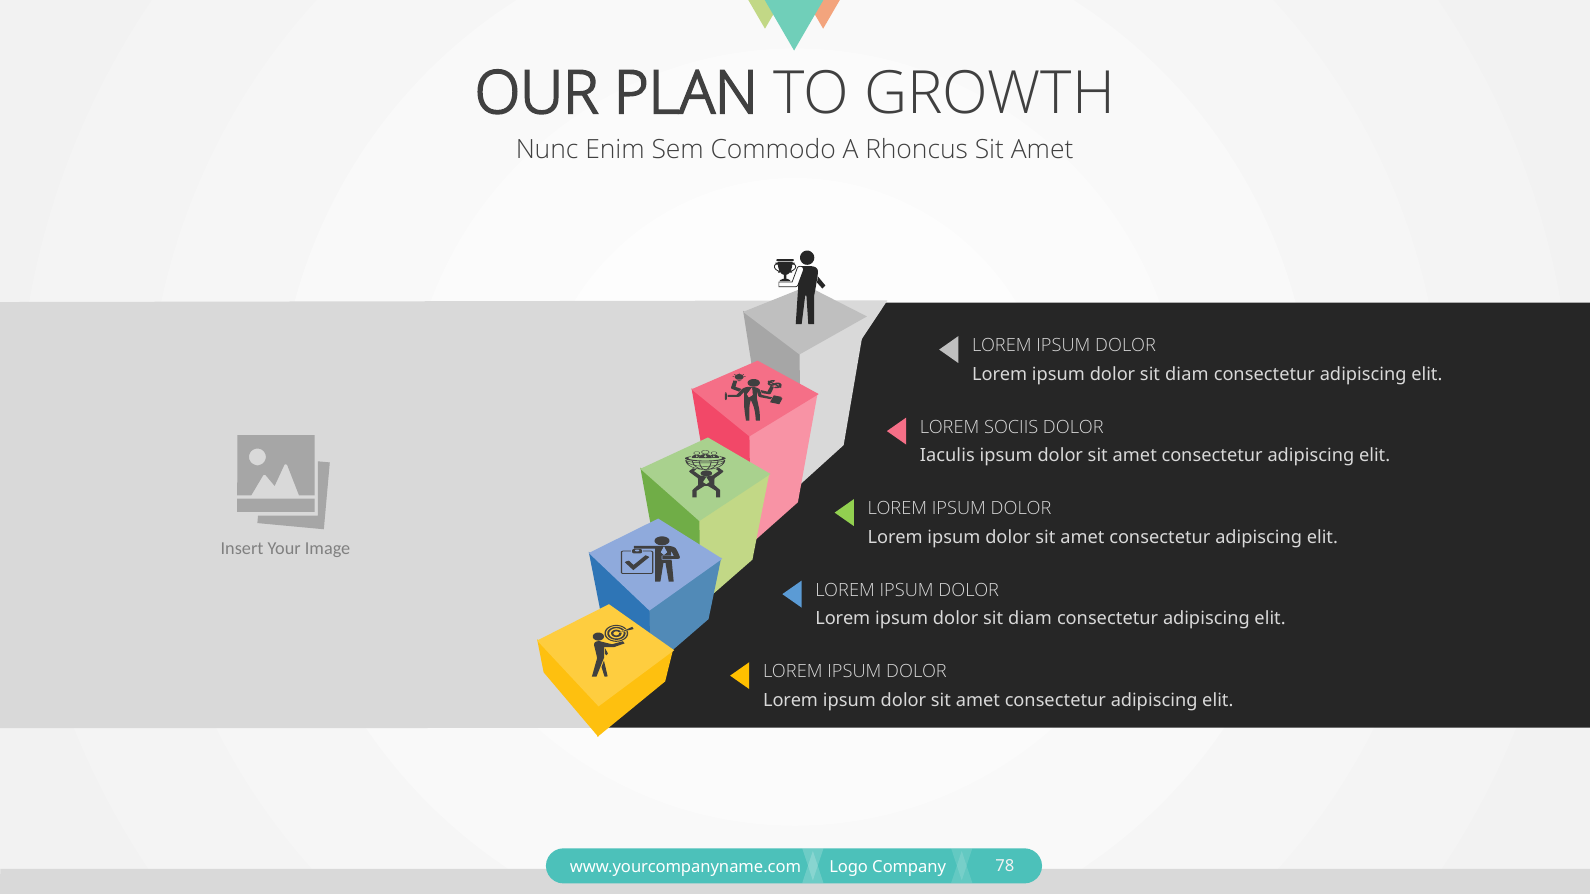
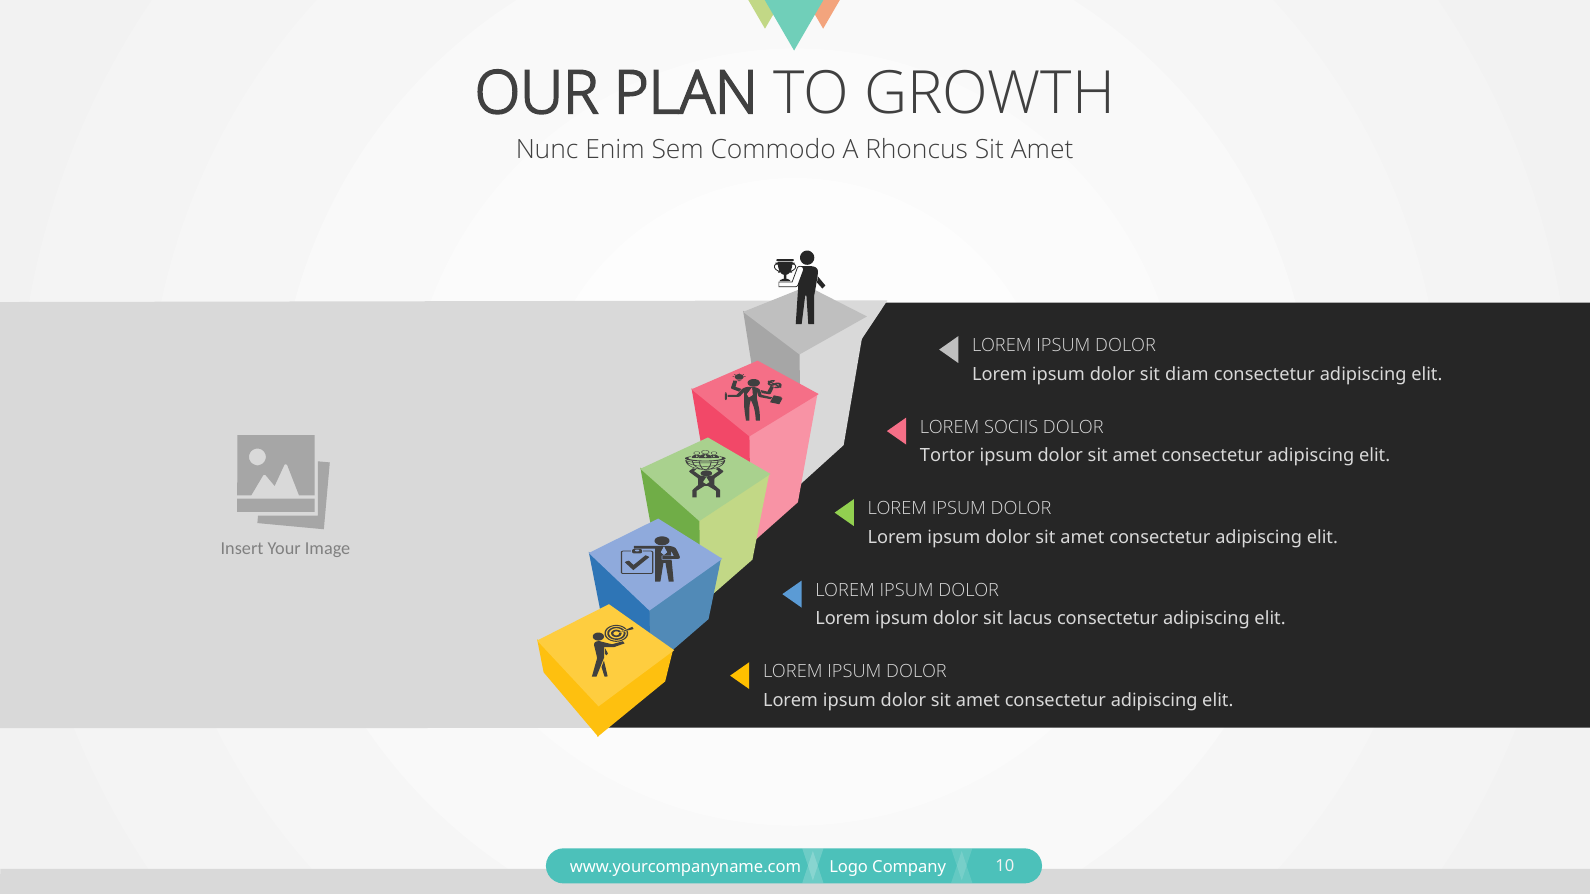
Iaculis: Iaculis -> Tortor (947, 456)
diam: diam -> lacus (1030, 619)
78: 78 -> 10 (1005, 866)
